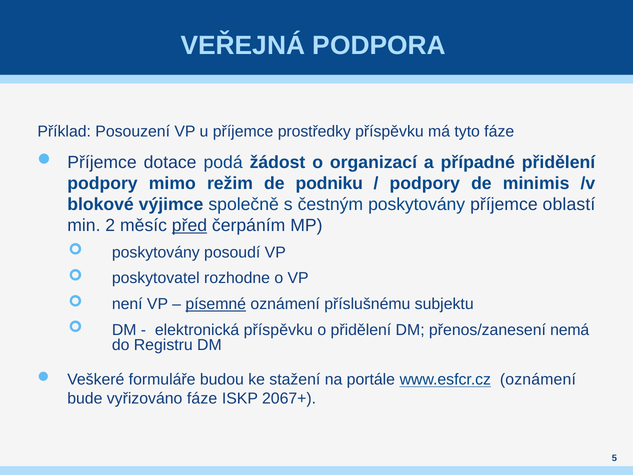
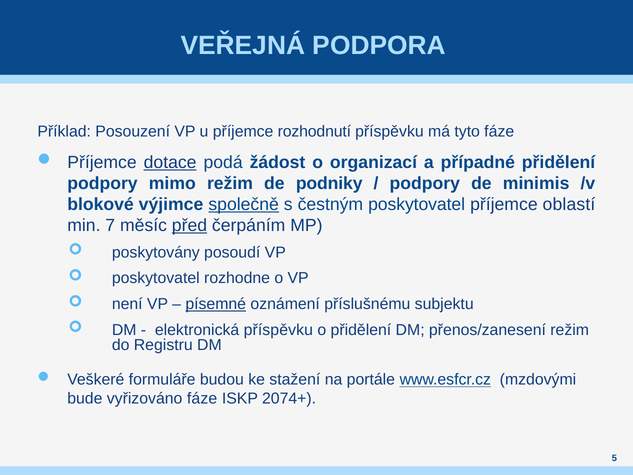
prostředky: prostředky -> rozhodnutí (314, 132)
dotace underline: none -> present (170, 162)
podniku: podniku -> podniky (329, 183)
společně underline: none -> present (244, 204)
čestným poskytovány: poskytovány -> poskytovatel (417, 204)
2: 2 -> 7 (110, 225)
přenos/zanesení nemá: nemá -> režim (570, 330)
www.esfcr.cz oznámení: oznámení -> mzdovými (538, 380)
2067+: 2067+ -> 2074+ (289, 399)
